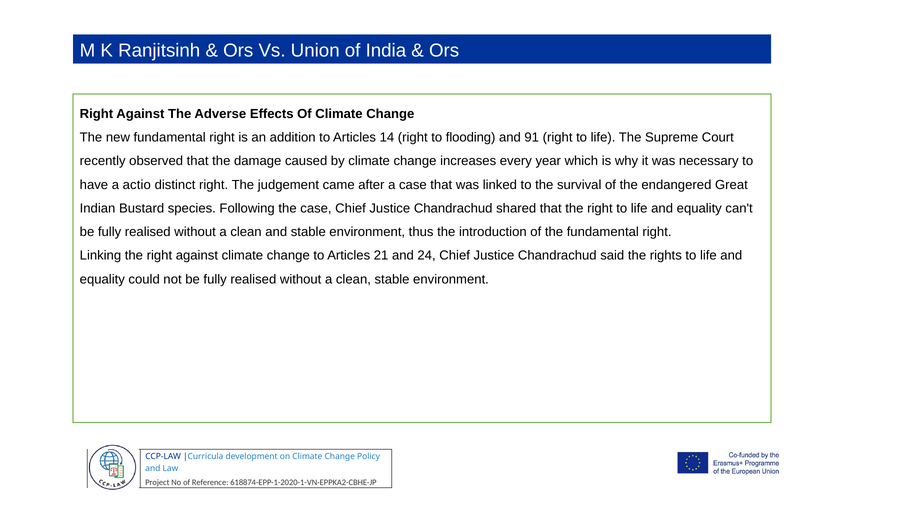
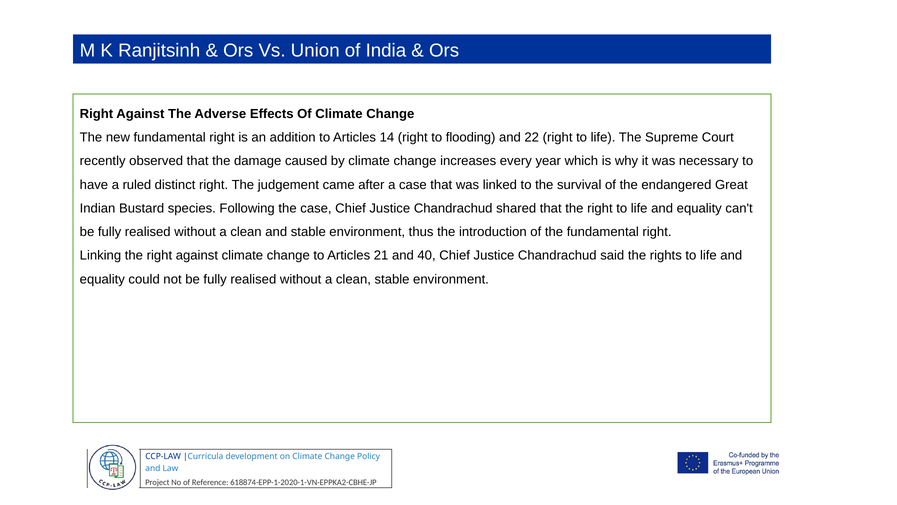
91: 91 -> 22 (532, 137)
actio: actio -> ruled (137, 185)
24: 24 -> 40 (427, 255)
